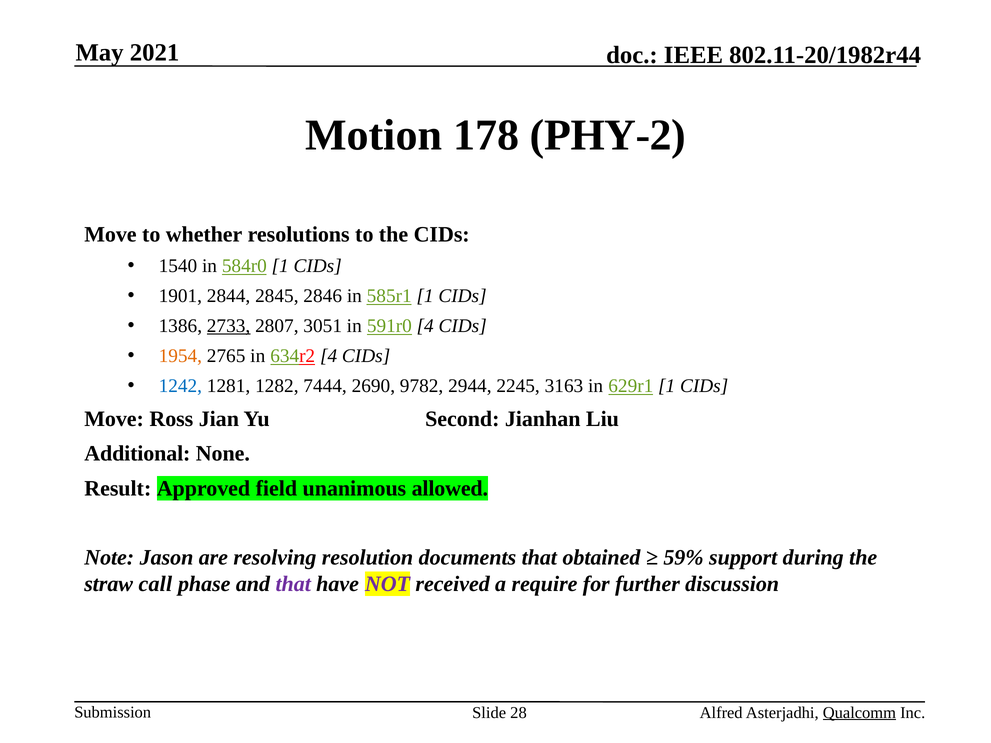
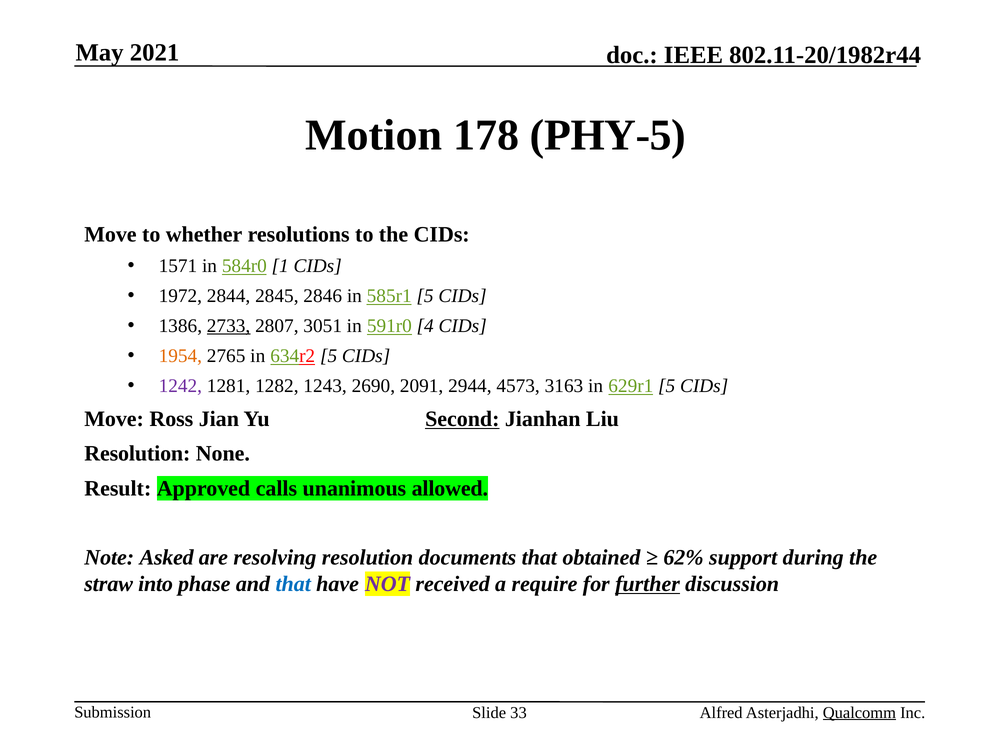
PHY-2: PHY-2 -> PHY-5 (608, 135)
1540: 1540 -> 1571 (178, 266)
1901: 1901 -> 1972 (180, 296)
585r1 1: 1 -> 5 (425, 296)
634r2 4: 4 -> 5 (329, 356)
1242 colour: blue -> purple (180, 386)
7444: 7444 -> 1243 (325, 386)
9782: 9782 -> 2091 (422, 386)
2245: 2245 -> 4573 (518, 386)
629r1 1: 1 -> 5 (667, 386)
Second underline: none -> present (462, 419)
Additional: Additional -> Resolution (137, 454)
field: field -> calls (276, 489)
Jason: Jason -> Asked (167, 558)
59%: 59% -> 62% (684, 558)
call: call -> into (156, 584)
that colour: purple -> blue (293, 584)
further underline: none -> present (647, 584)
28: 28 -> 33 (519, 713)
